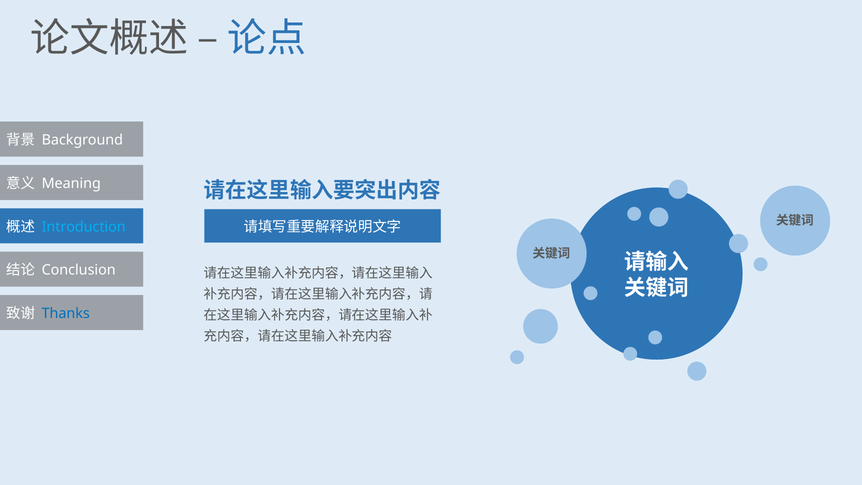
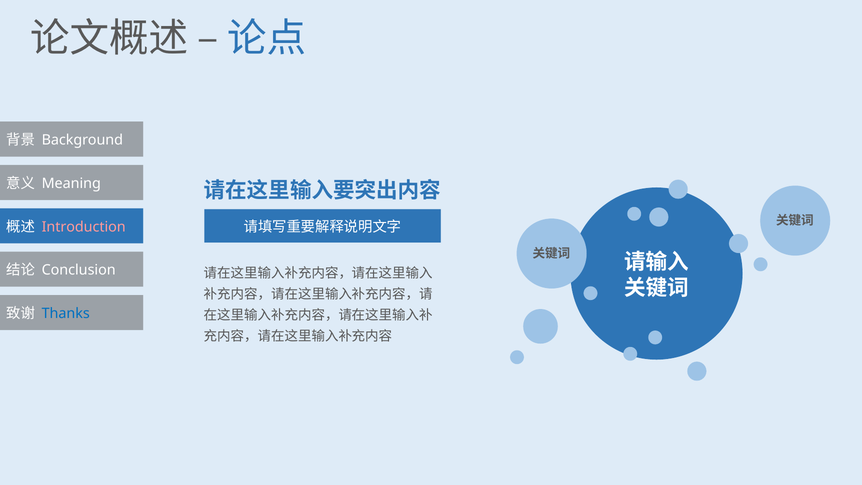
Introduction colour: light blue -> pink (84, 227)
